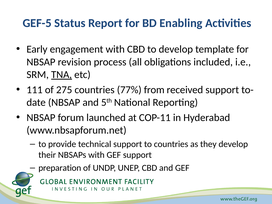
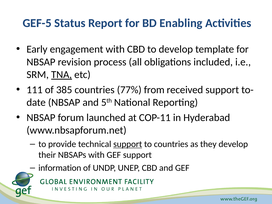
275: 275 -> 385 (64, 90)
support underline: none -> present (128, 144)
preparation: preparation -> information (60, 168)
